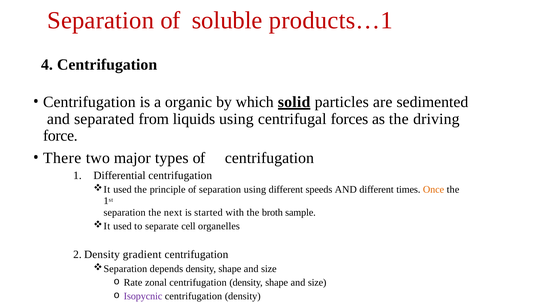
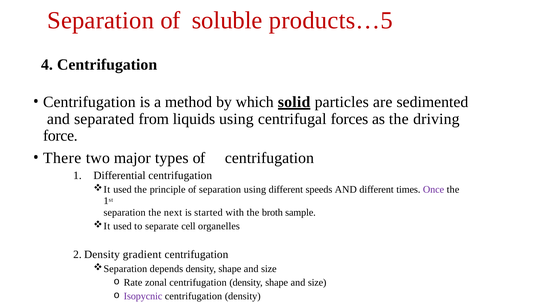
products…1: products…1 -> products…5 (331, 20)
organic: organic -> method (188, 102)
Once colour: orange -> purple (434, 190)
